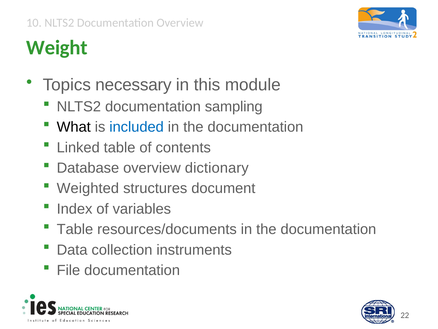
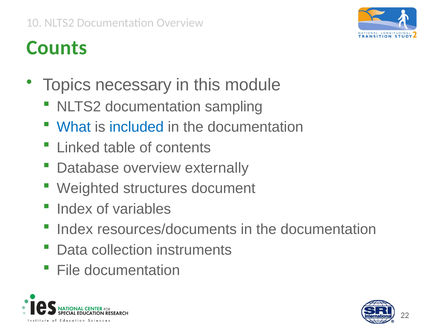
Weight: Weight -> Counts (57, 48)
What colour: black -> blue (74, 127)
dictionary: dictionary -> externally (217, 168)
Table: Table -> Index (75, 229)
